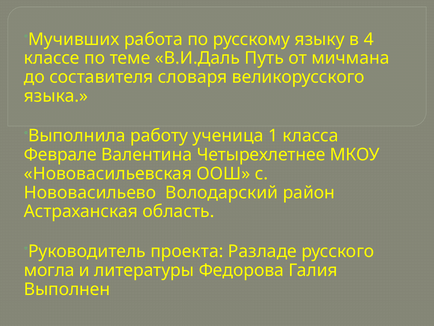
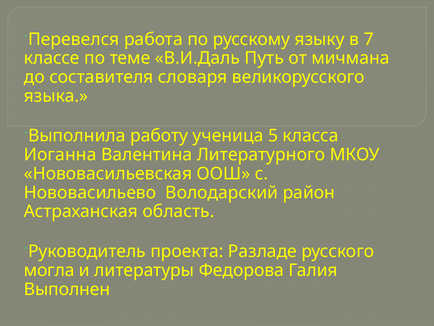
Мучивших: Мучивших -> Перевелся (74, 39)
4: 4 -> 7 (369, 39)
1: 1 -> 5 (273, 136)
Феврале: Феврале -> Иоганна (60, 155)
Четырехлетнее: Четырехлетнее -> Литературного (261, 155)
